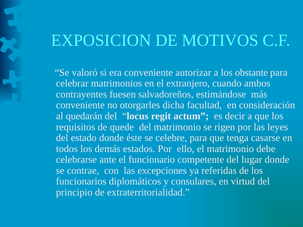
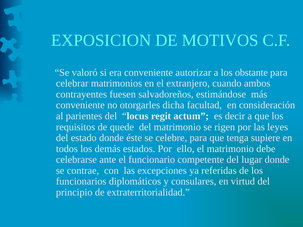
quedarán: quedarán -> parientes (84, 116)
casarse: casarse -> supiere (266, 138)
